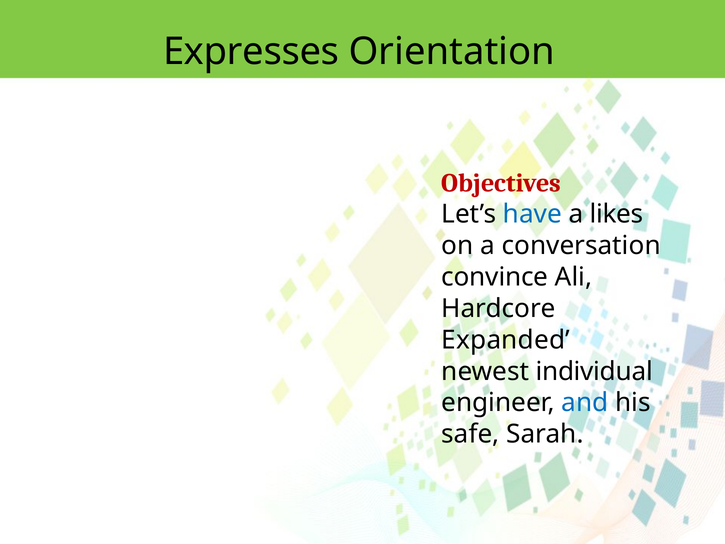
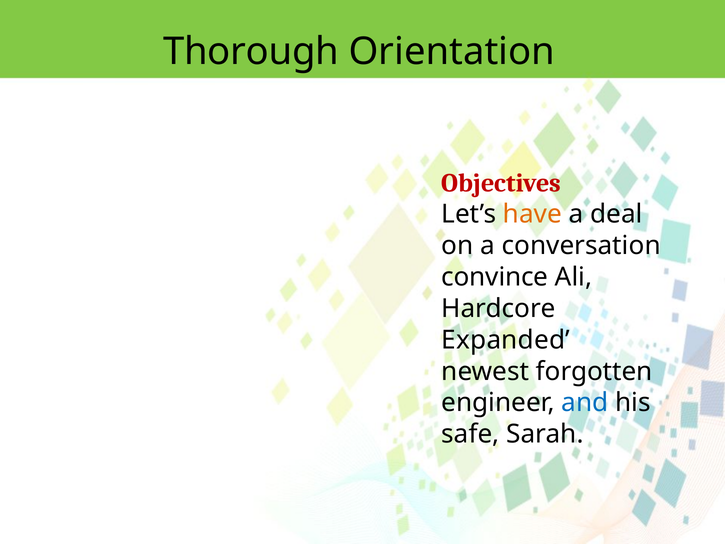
Expresses: Expresses -> Thorough (251, 52)
have colour: blue -> orange (532, 214)
likes: likes -> deal (616, 214)
individual: individual -> forgotten (594, 371)
